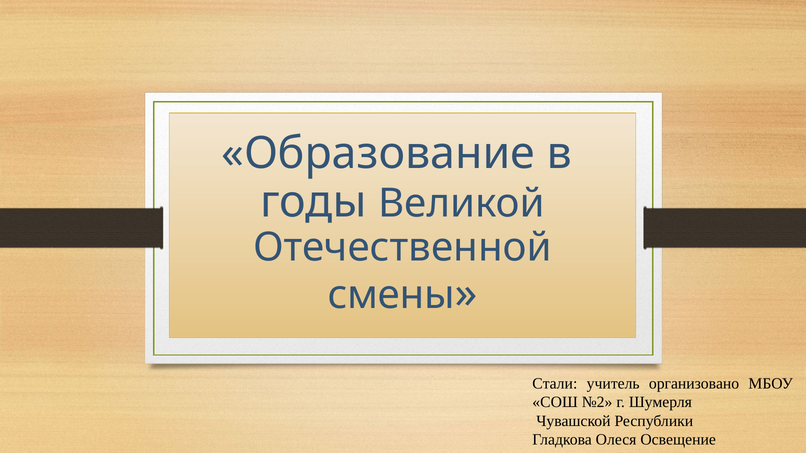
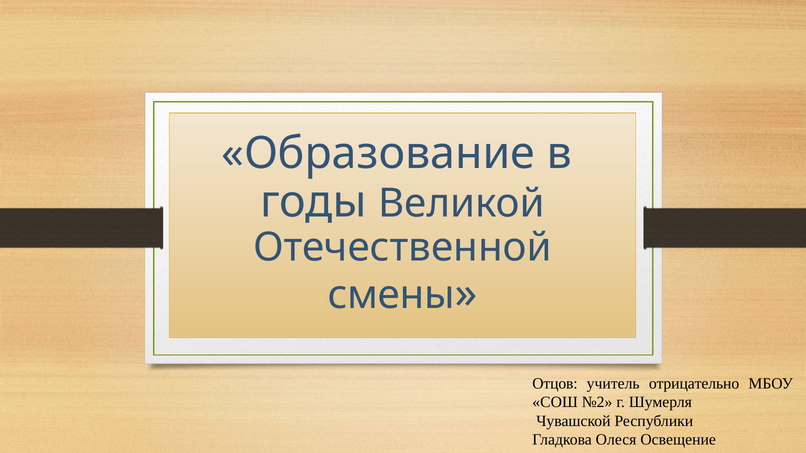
Стали: Стали -> Отцов (555, 384)
организовано: организовано -> отрицательно (694, 384)
